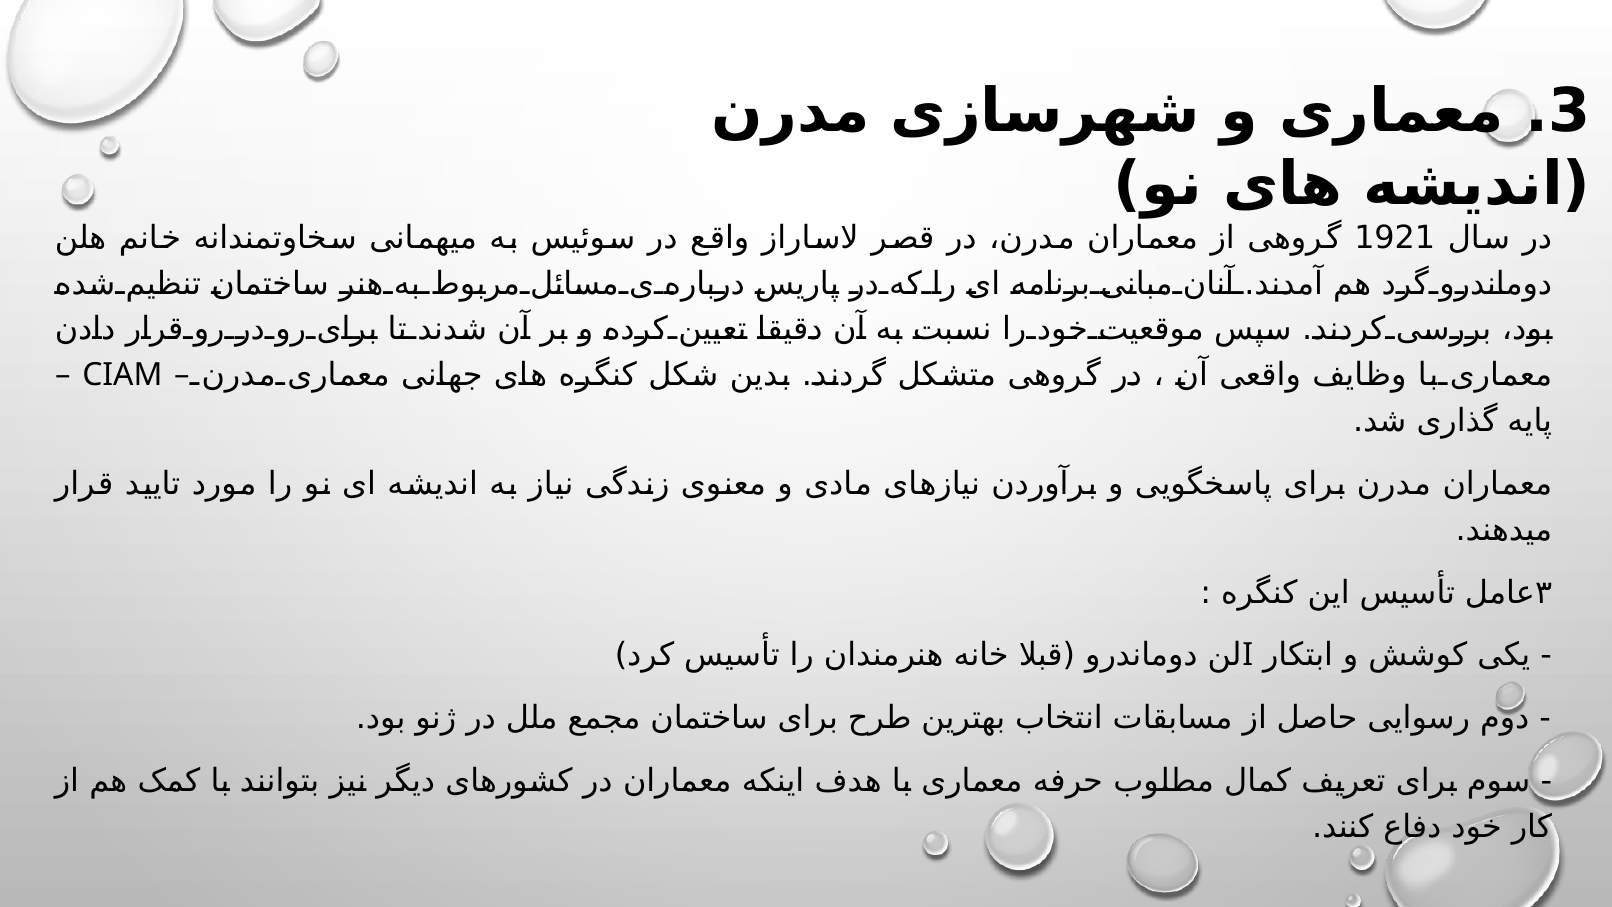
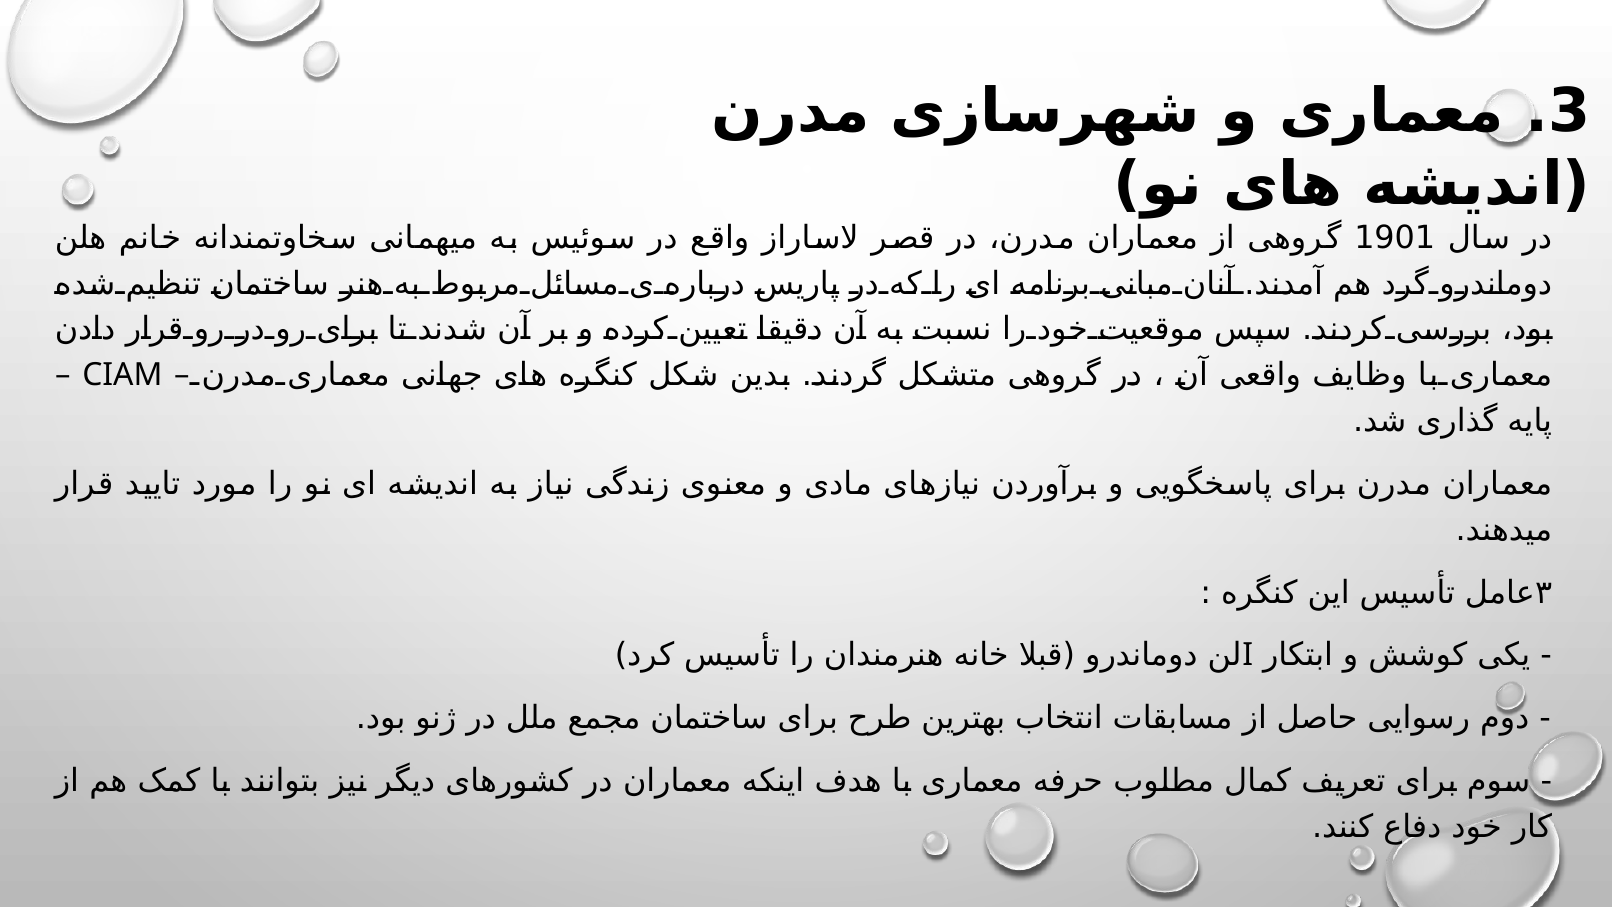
1921: 1921 -> 1901 (1395, 238)
